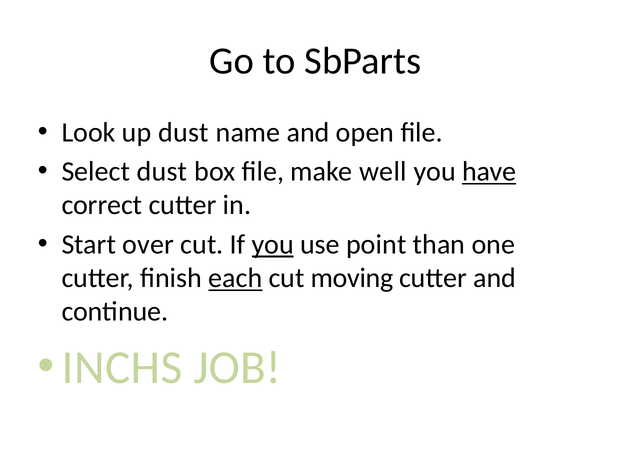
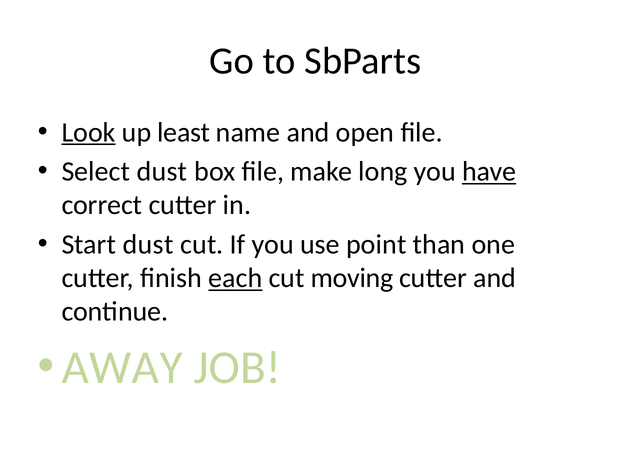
Look underline: none -> present (89, 132)
up dust: dust -> least (184, 132)
well: well -> long (383, 172)
Start over: over -> dust (148, 245)
you underline: present -> none (273, 245)
INCHS: INCHS -> AWAY (122, 368)
